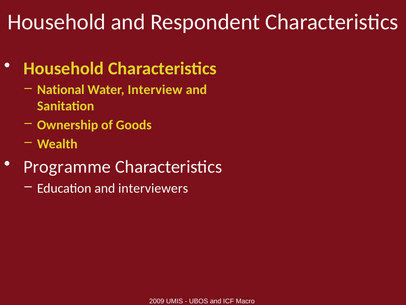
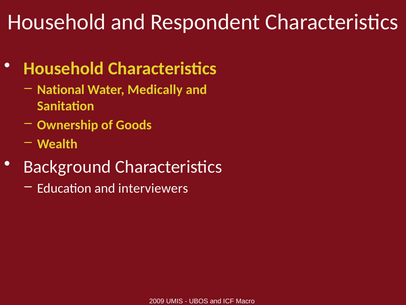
Interview: Interview -> Medically (155, 90)
Programme: Programme -> Background (67, 167)
